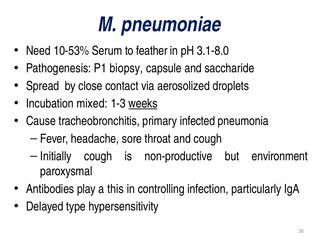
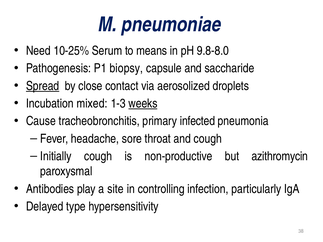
10-53%: 10-53% -> 10-25% (71, 51)
feather: feather -> means (152, 51)
3.1-8.0: 3.1-8.0 -> 9.8-8.0 (213, 51)
Spread underline: none -> present (43, 86)
environment: environment -> azithromycin (280, 156)
this: this -> site (115, 189)
